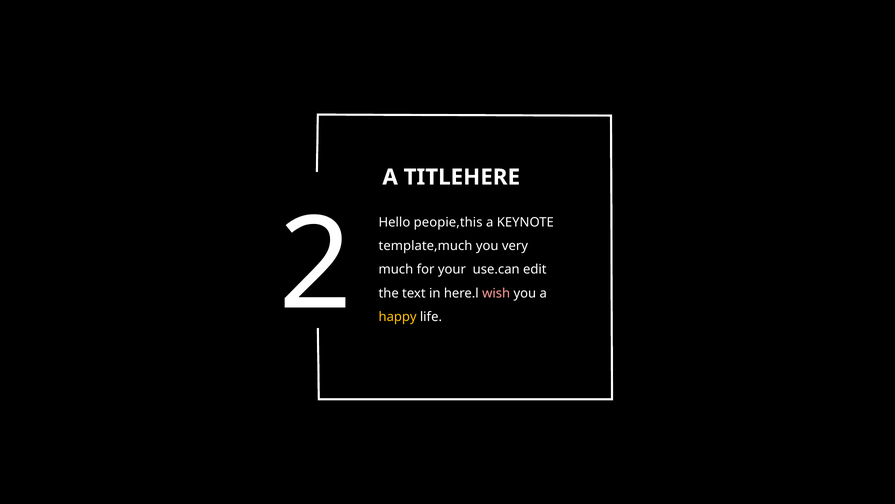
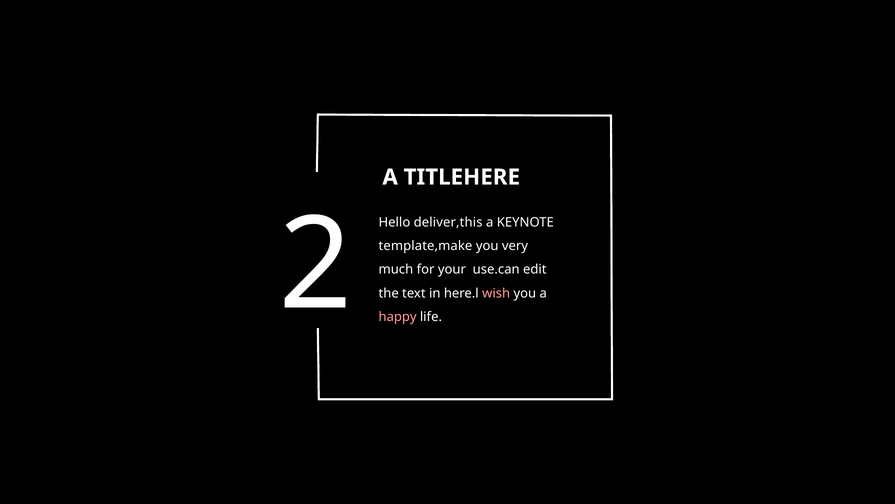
peopie,this: peopie,this -> deliver,this (448, 222)
template,much: template,much -> template,make (425, 246)
happy colour: yellow -> pink (398, 316)
